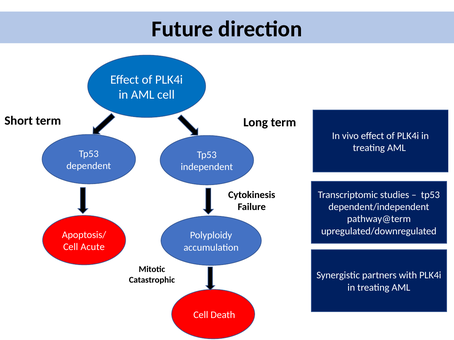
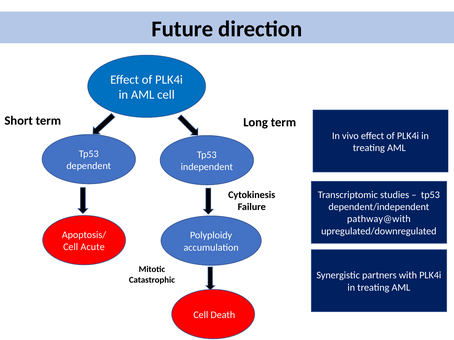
pathway@term: pathway@term -> pathway@with (379, 219)
